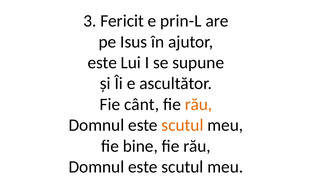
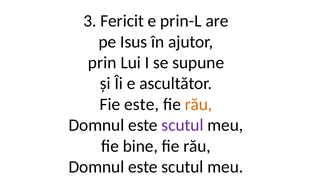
este: este -> prin (102, 62)
Fie cânt: cânt -> este (142, 104)
scutul colour: orange -> purple (182, 125)
